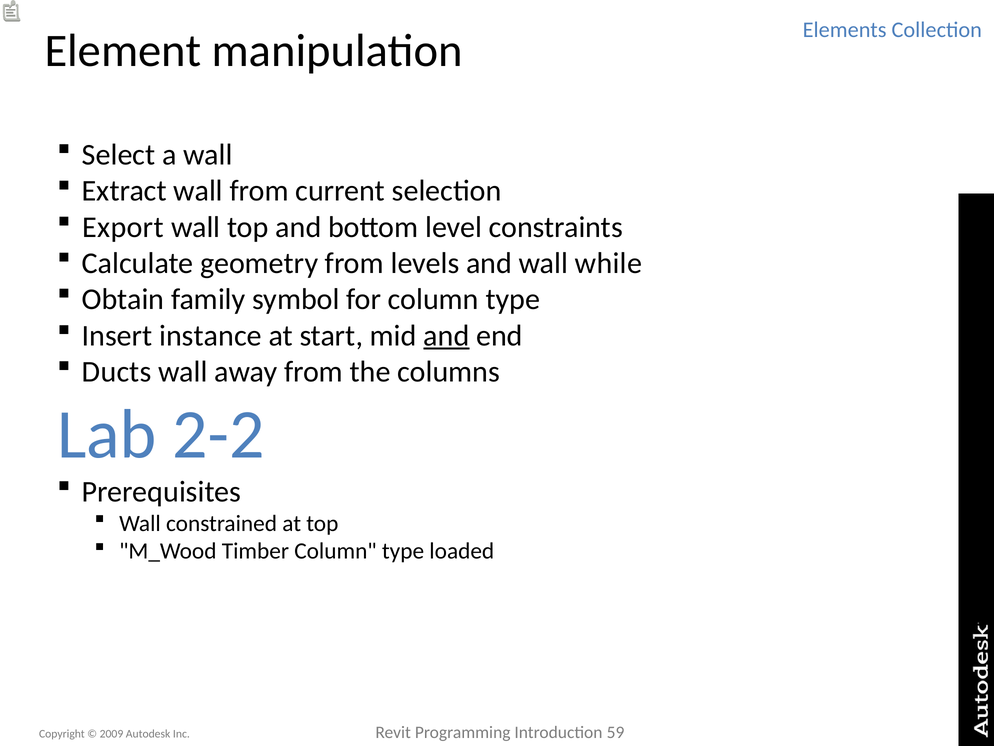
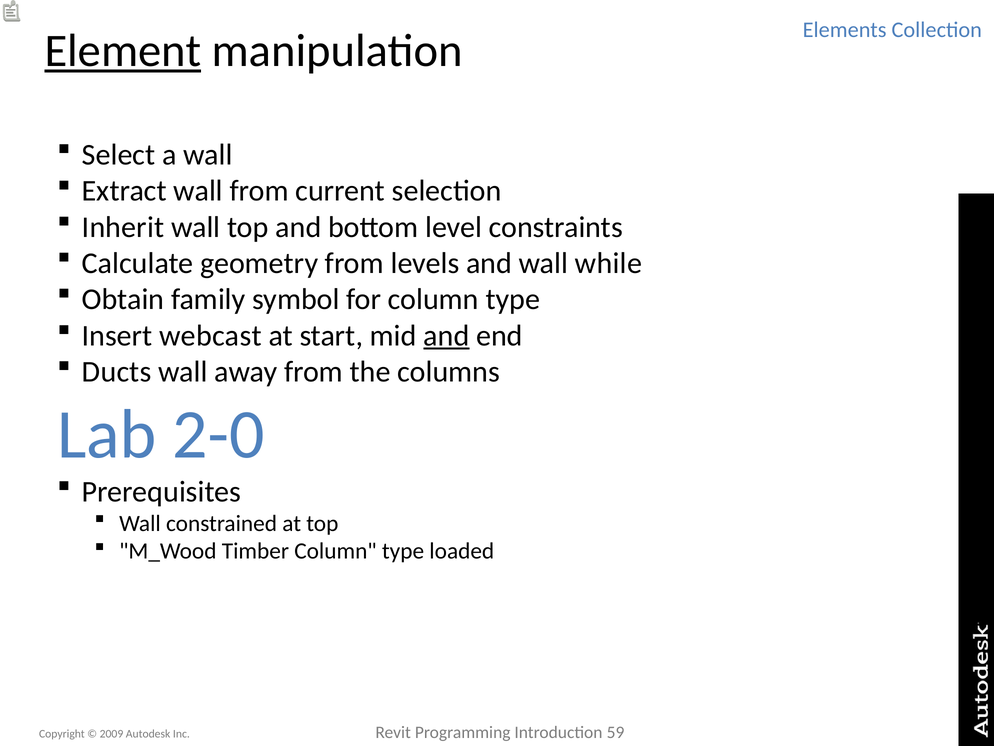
Element underline: none -> present (123, 51)
Export: Export -> Inherit (123, 227)
instance: instance -> webcast (210, 335)
2-2: 2-2 -> 2-0 (218, 434)
